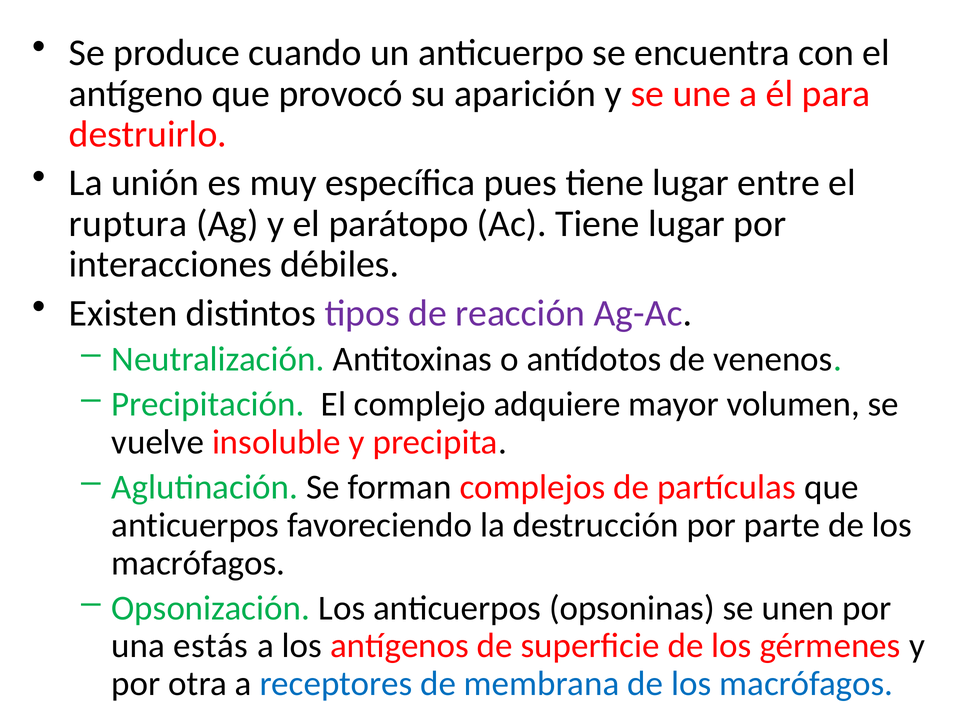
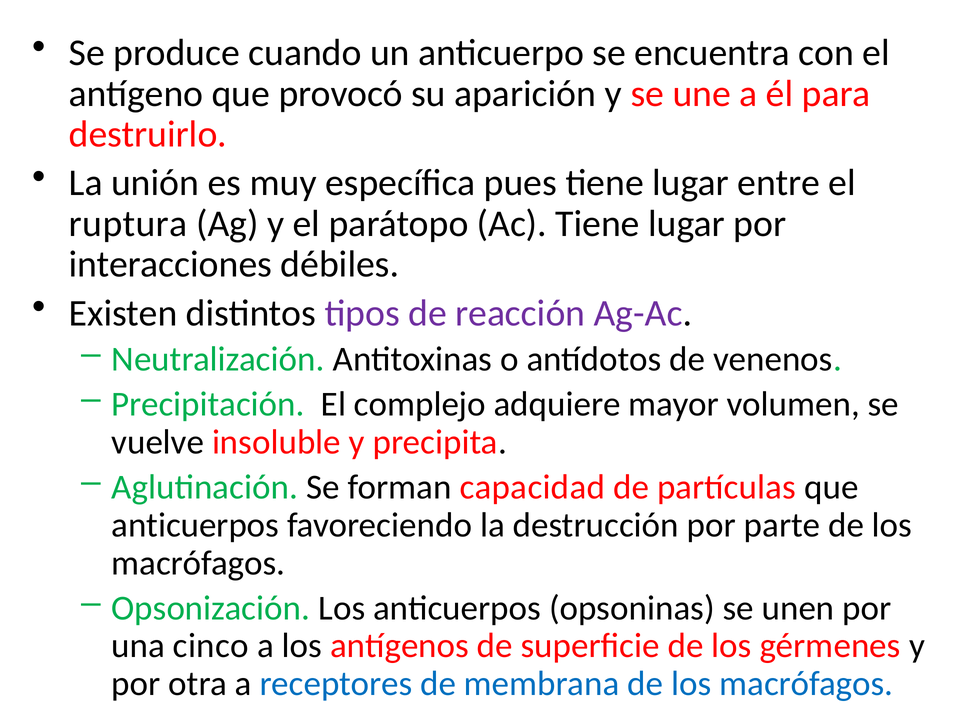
complejos: complejos -> capacidad (532, 487)
estás: estás -> cinco (211, 646)
